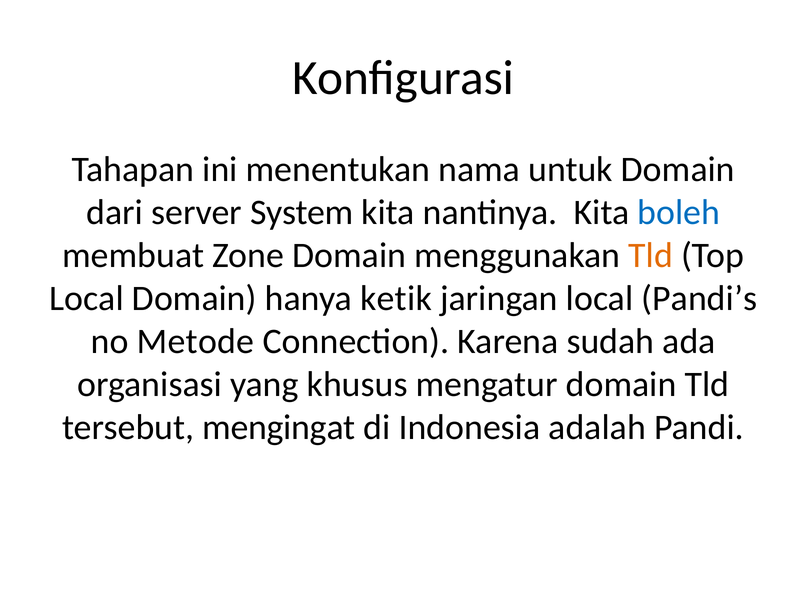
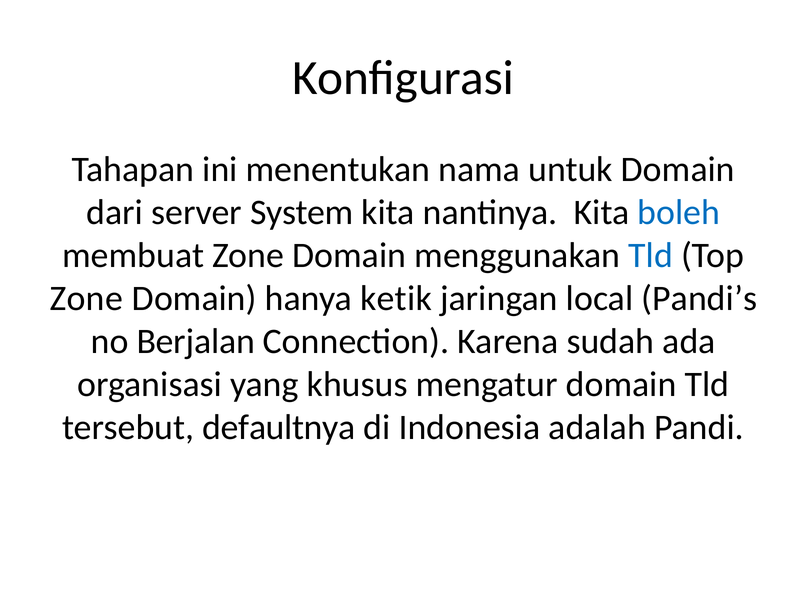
Tld colour: orange -> blue (651, 255)
Local: Local -> Zone (86, 299)
Metode: Metode -> Berjalan (196, 342)
mengingat: mengingat -> defaultnya (279, 428)
